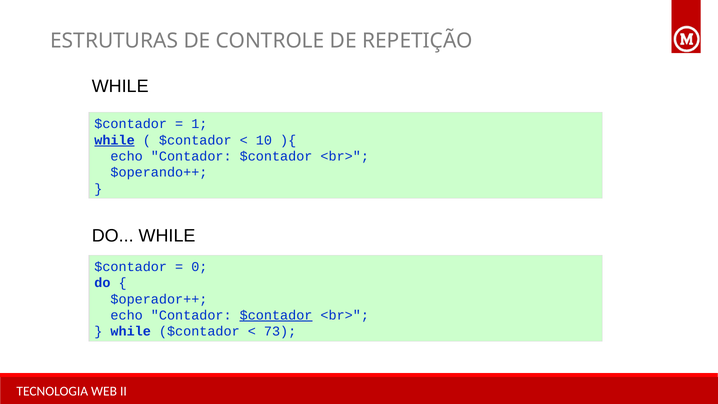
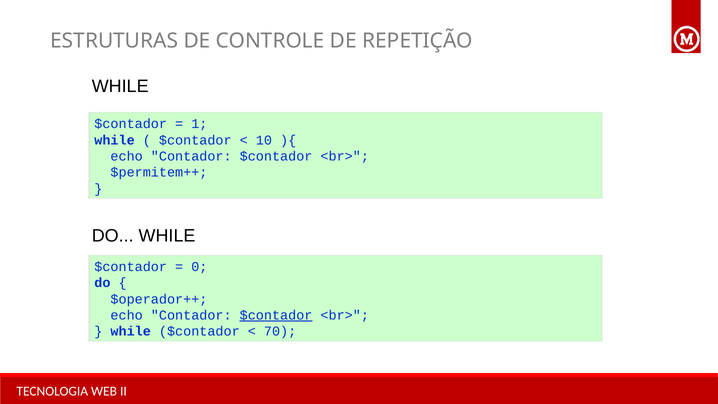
while underline: present -> none (115, 140)
$operando++: $operando++ -> $permitem++ (159, 172)
73: 73 -> 70 (280, 331)
